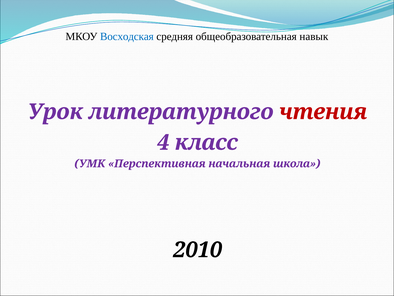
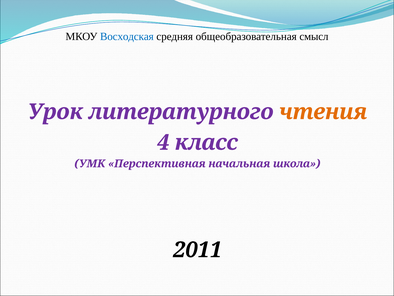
навык: навык -> смысл (314, 36)
чтения colour: red -> orange (323, 112)
2010: 2010 -> 2011 (197, 250)
